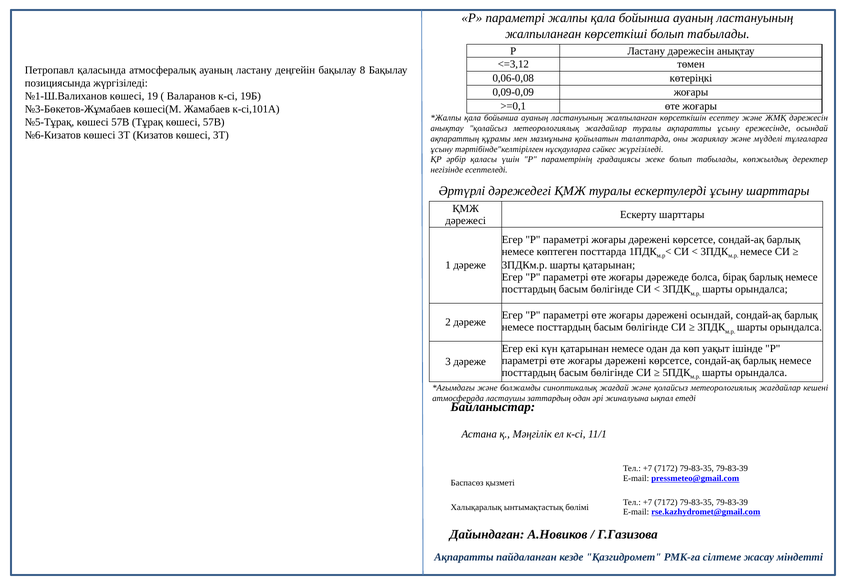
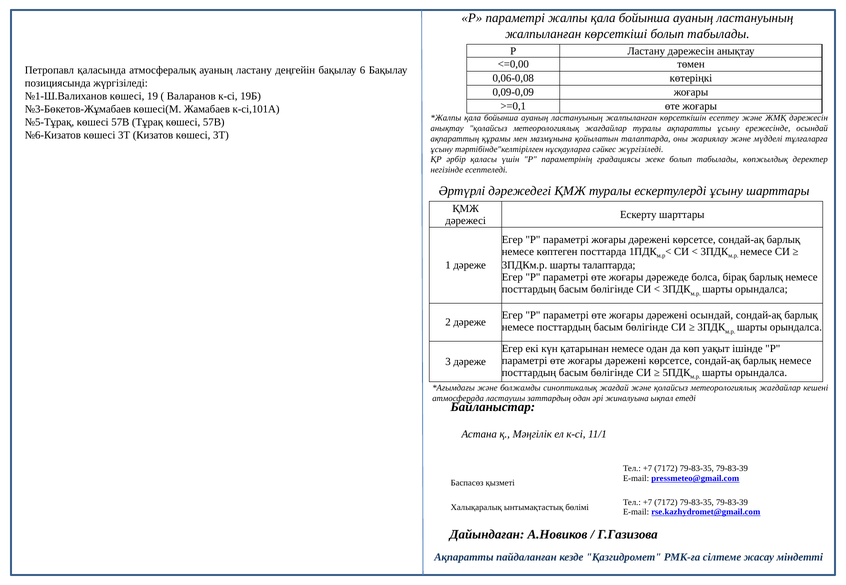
<=3,12: <=3,12 -> <=0,00 (513, 64)
8: 8 -> 6 (363, 70)
шарты қатарынан: қатарынан -> талаптарда (609, 266)
